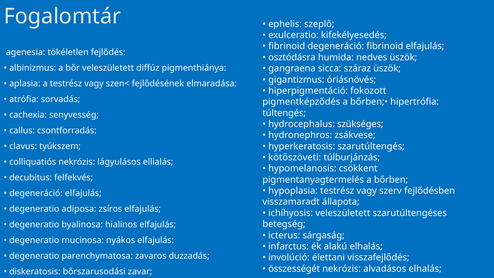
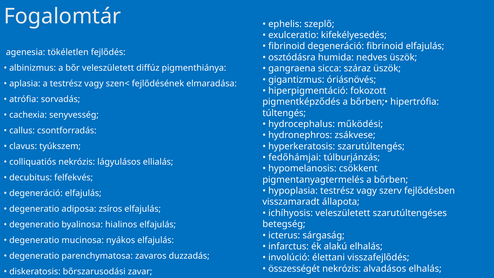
szükséges: szükséges -> működési (360, 124)
kötőszöveti: kötőszöveti -> fedőhámjai (295, 157)
